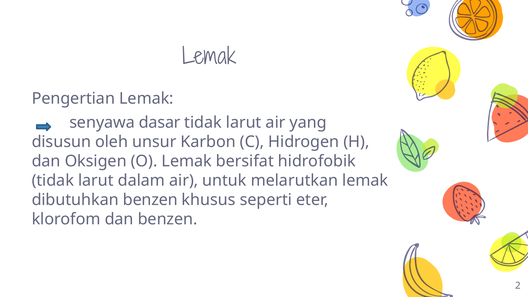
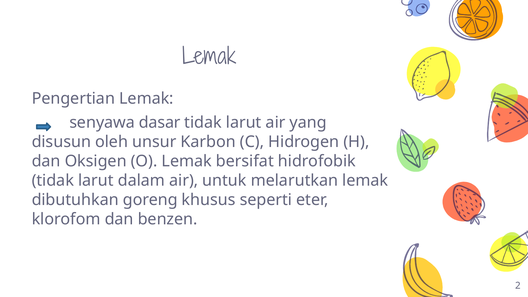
dibutuhkan benzen: benzen -> goreng (150, 200)
